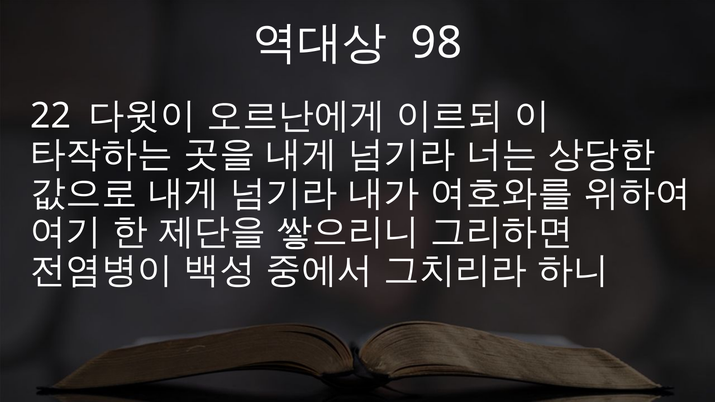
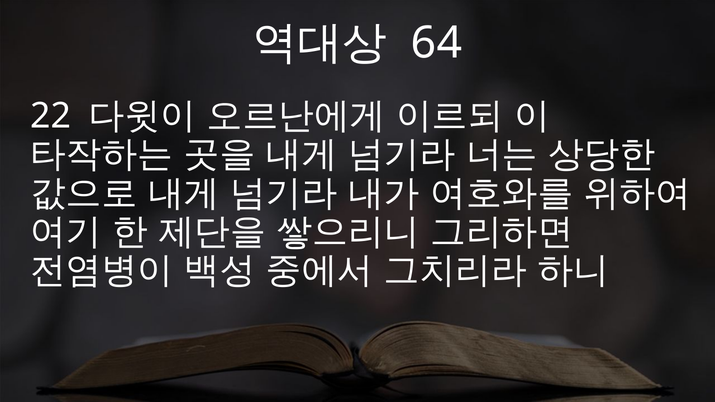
98: 98 -> 64 (437, 43)
